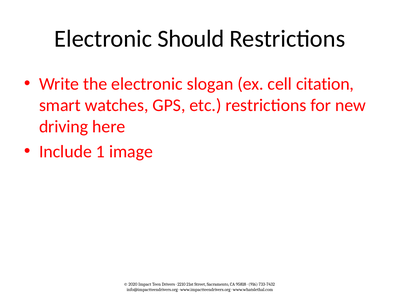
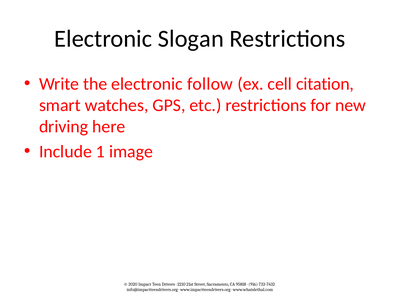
Should: Should -> Slogan (191, 39)
slogan: slogan -> follow (210, 84)
